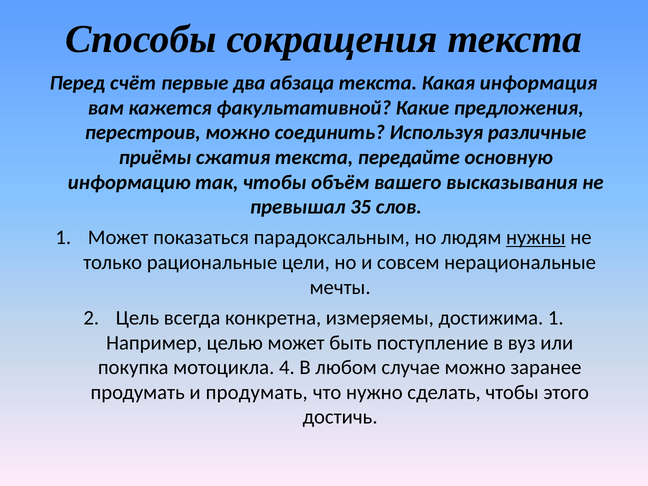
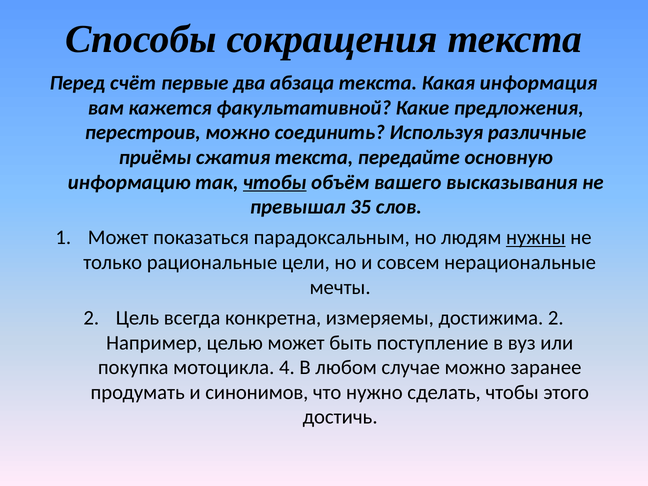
чтобы underline: none -> present (275, 182)
достижима 1: 1 -> 2 (556, 318)
и продумать: продумать -> синонимов (257, 392)
